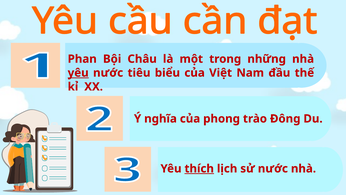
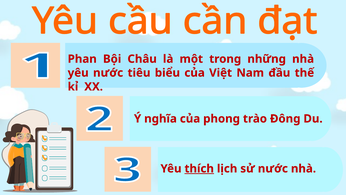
yêu underline: present -> none (78, 73)
